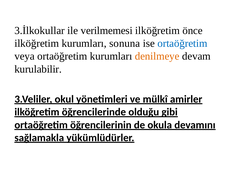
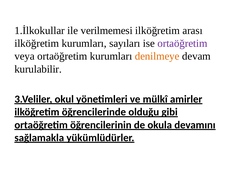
3.İlkokullar: 3.İlkokullar -> 1.İlkokullar (40, 30)
önce: önce -> arası (193, 30)
sonuna: sonuna -> sayıları (125, 43)
ortaöğretim colour: blue -> purple (182, 43)
